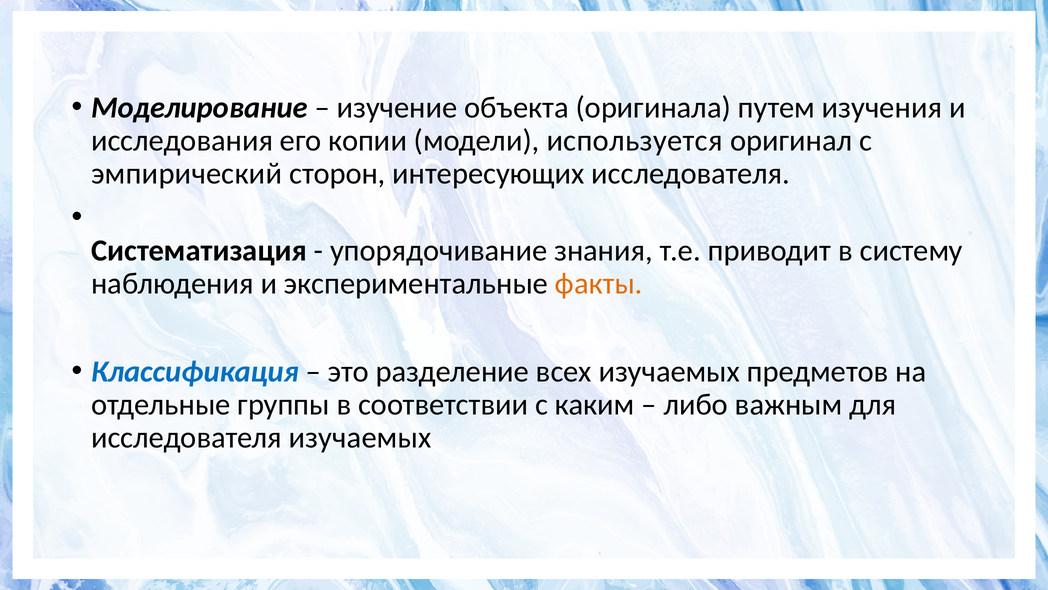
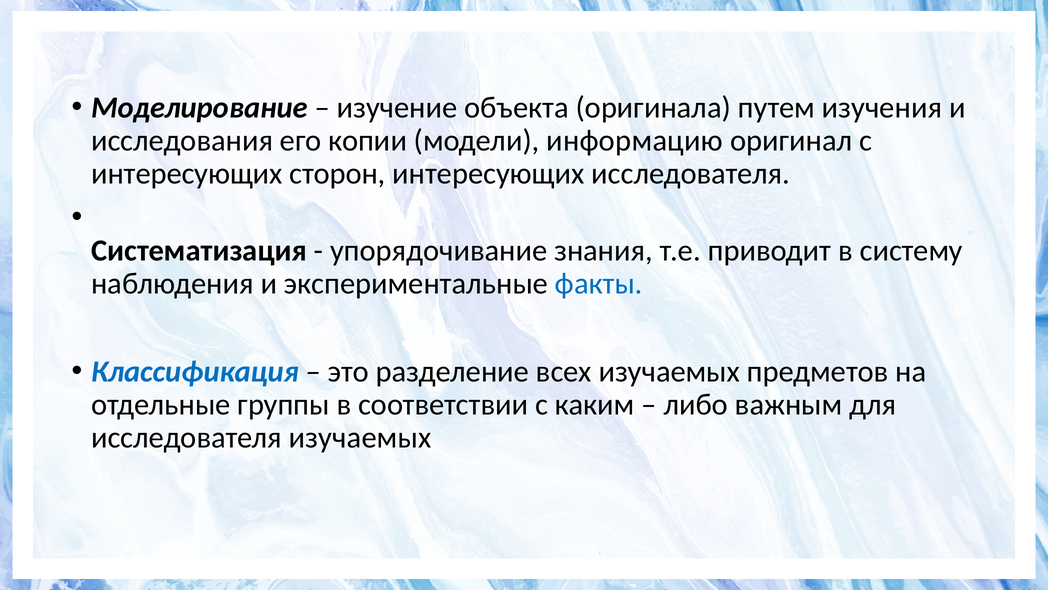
используется: используется -> информацию (635, 140)
эмпирический: эмпирический -> интересующих (187, 173)
факты colour: orange -> blue (599, 283)
